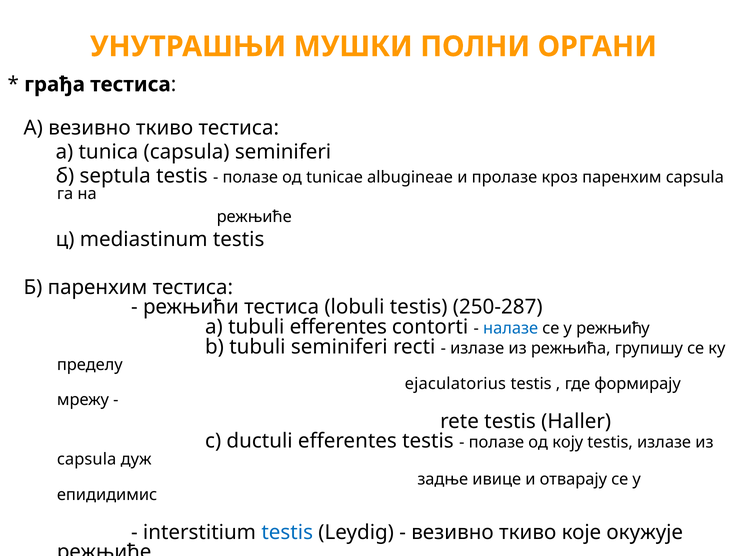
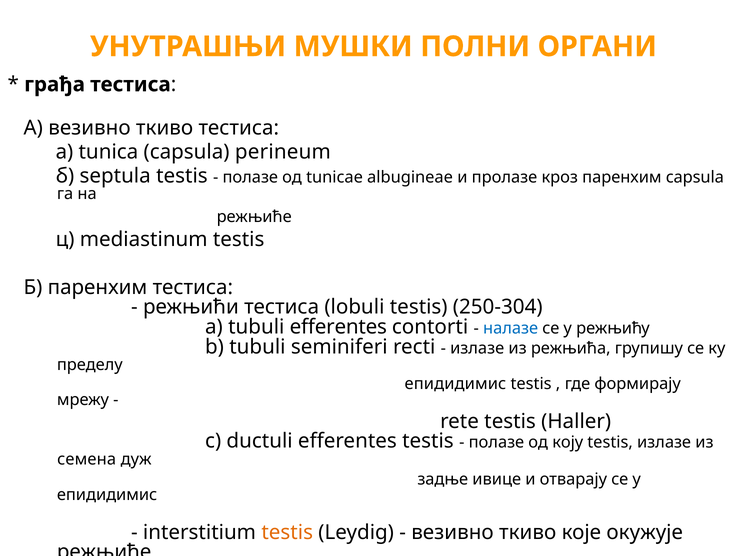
capsula seminiferi: seminiferi -> perineum (283, 152)
250-287: 250-287 -> 250-304 (498, 307)
ejaculatorius: ejaculatorius -> епидидимис (455, 384)
capsula: capsula -> семена (87, 459)
testis colour: blue -> orange (287, 532)
